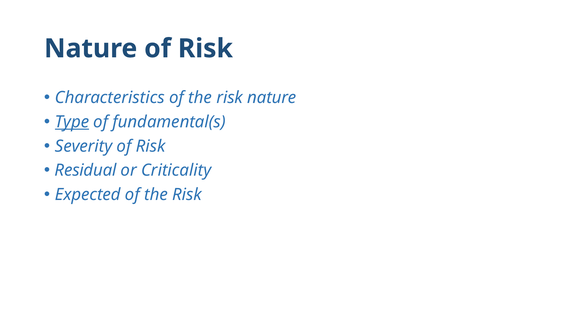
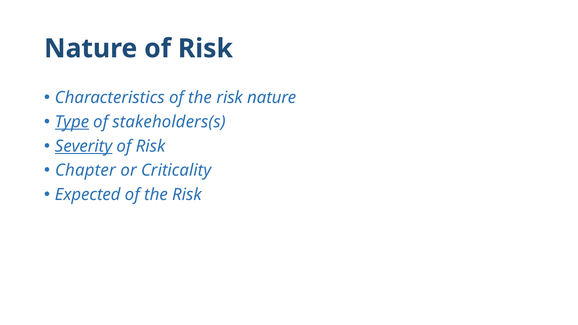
fundamental(s: fundamental(s -> stakeholders(s (169, 122)
Severity underline: none -> present (84, 146)
Residual: Residual -> Chapter (85, 170)
